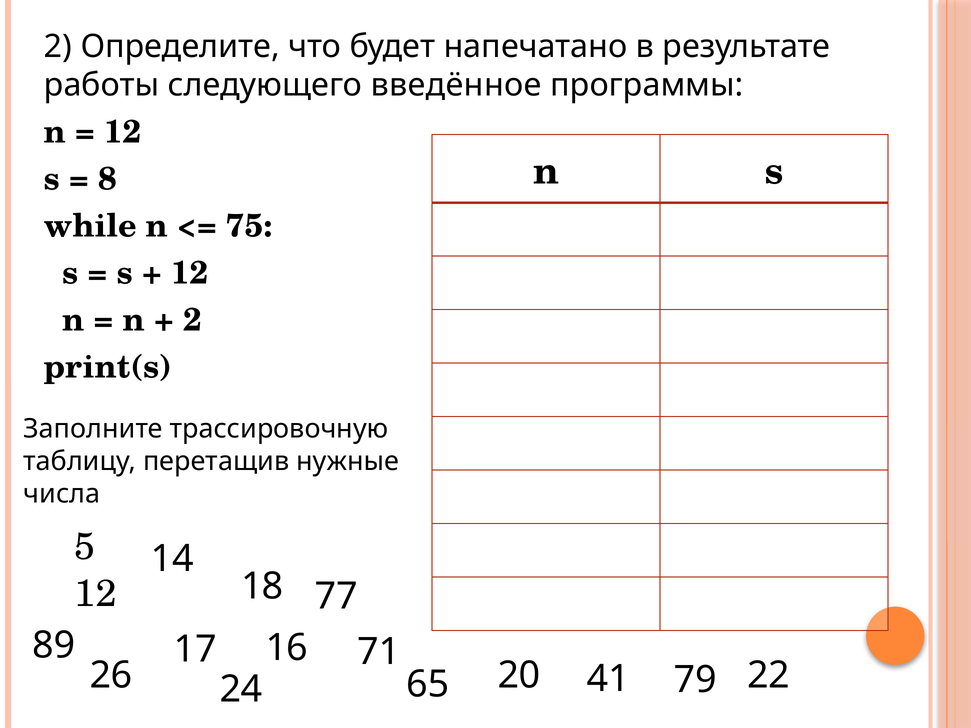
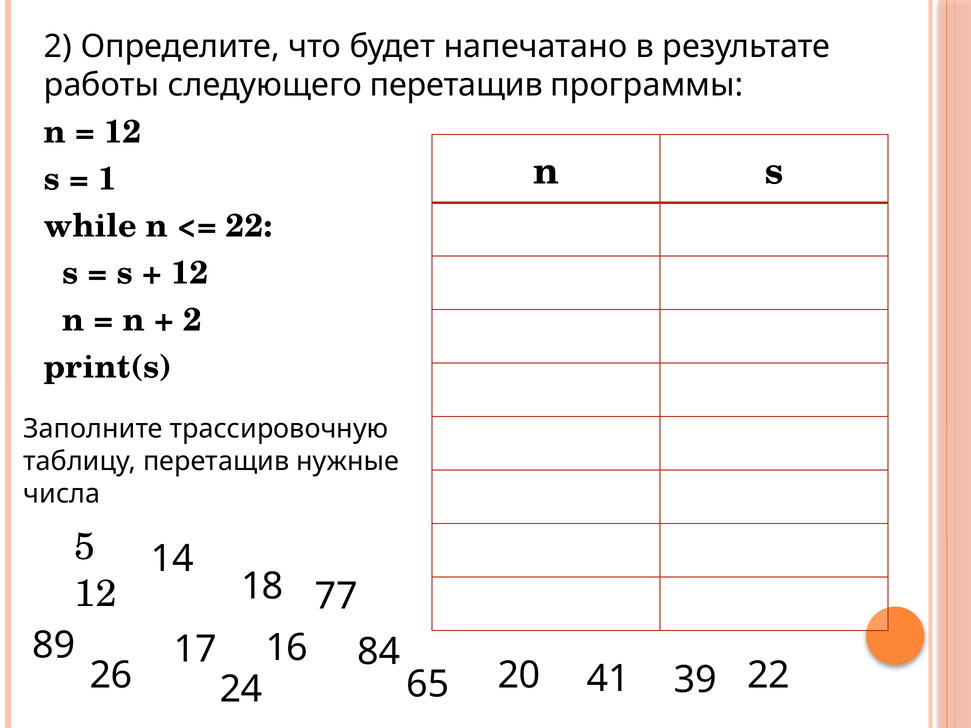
следующего введённое: введённое -> перетащив (456, 85)
8: 8 -> 1 (108, 179)
75: 75 -> 22 (249, 226)
71: 71 -> 84 (379, 652)
79: 79 -> 39 (695, 680)
